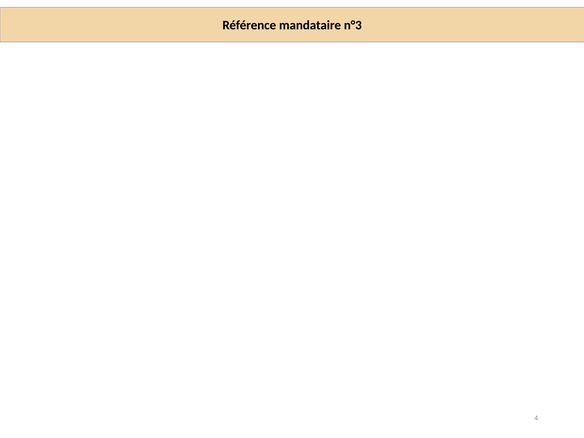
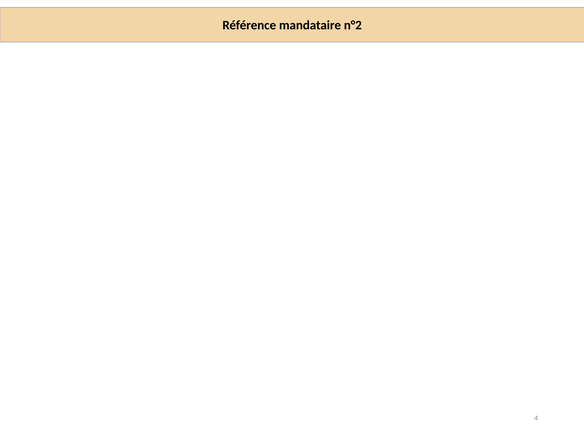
n°3: n°3 -> n°2 (353, 25)
